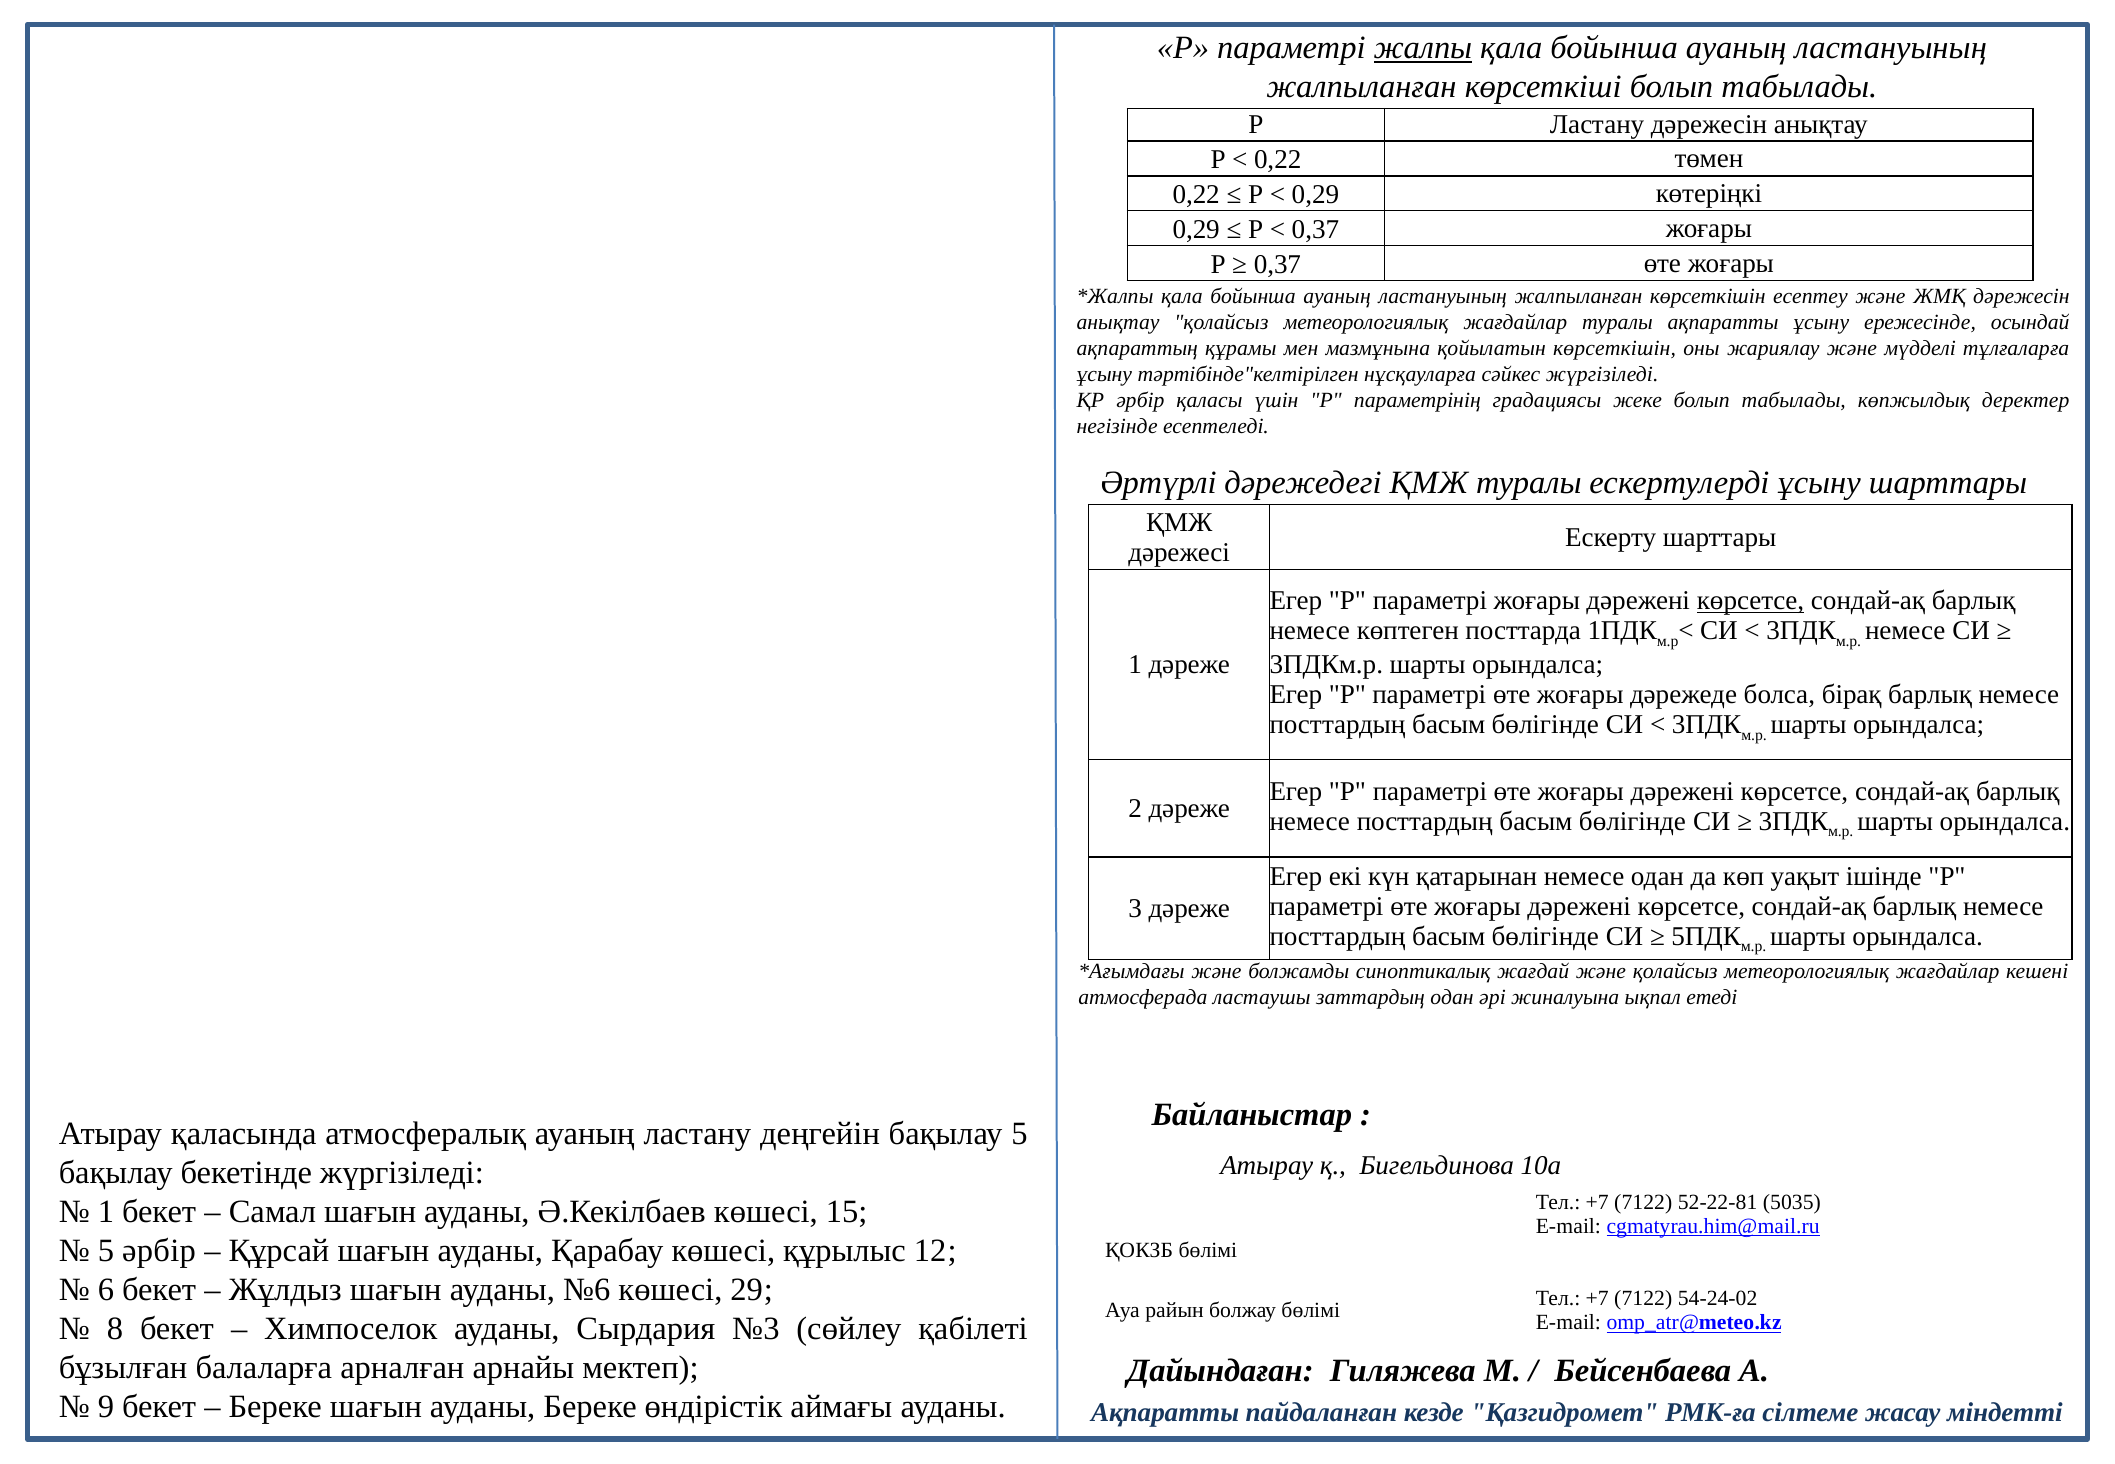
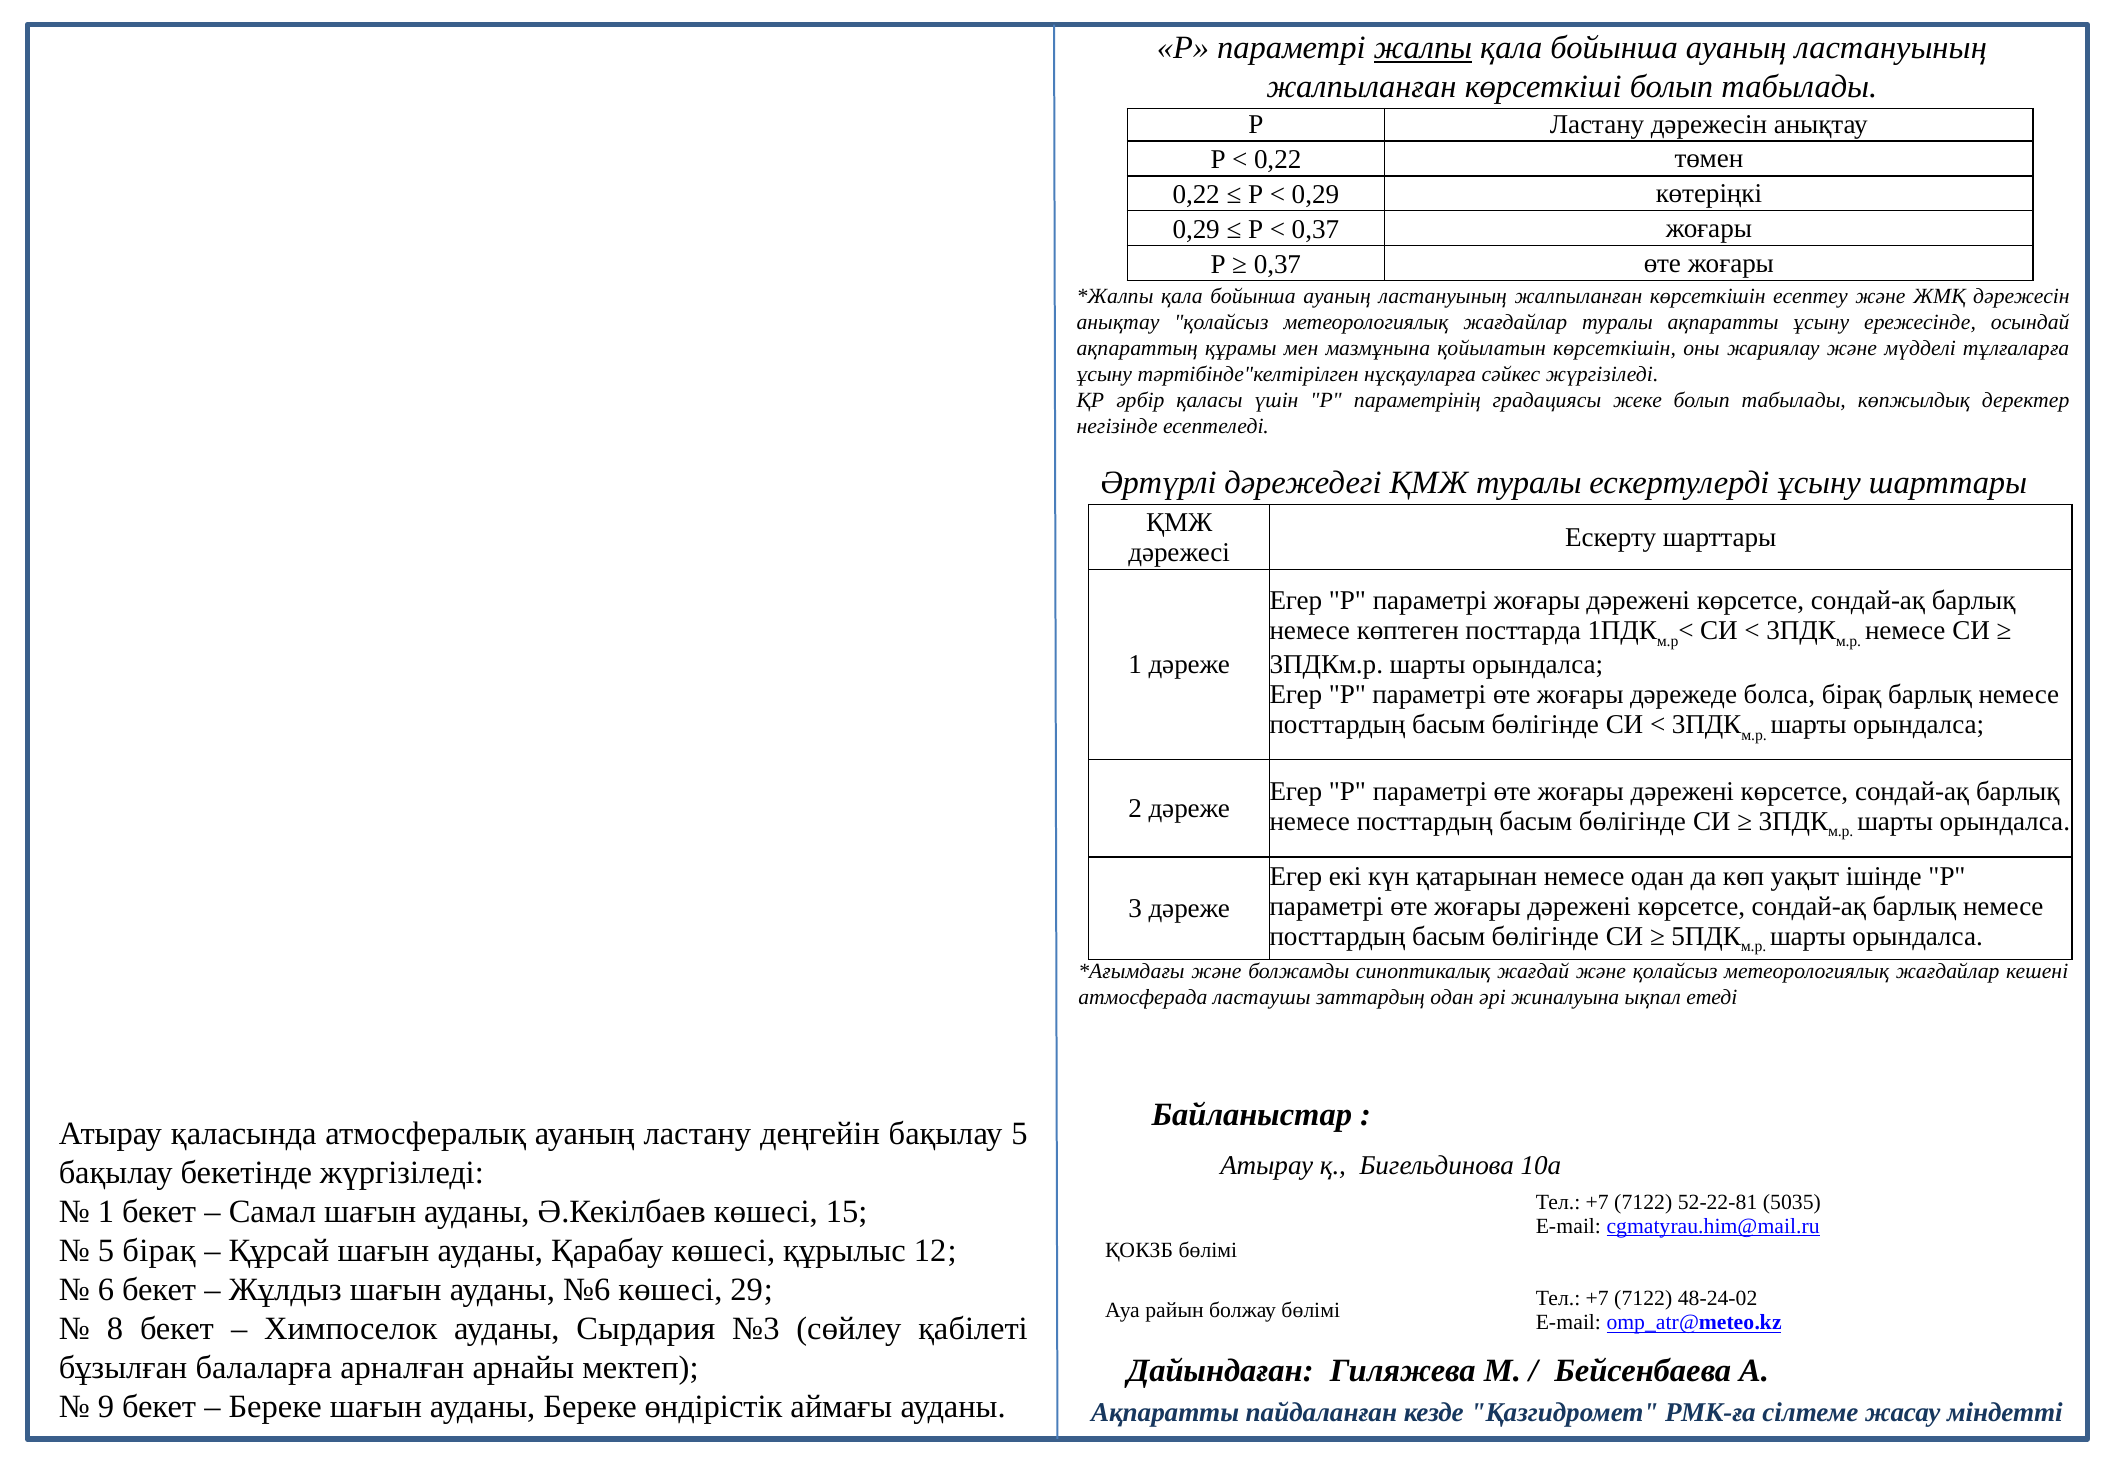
көрсетсе underline: present -> none (1751, 601)
5 әрбір: әрбір -> бірақ (159, 1251)
54-24-02: 54-24-02 -> 48-24-02 (1718, 1299)
